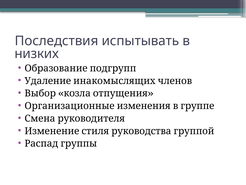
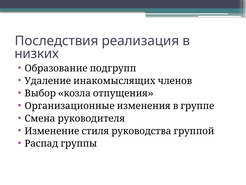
испытывать: испытывать -> реализация (140, 41)
